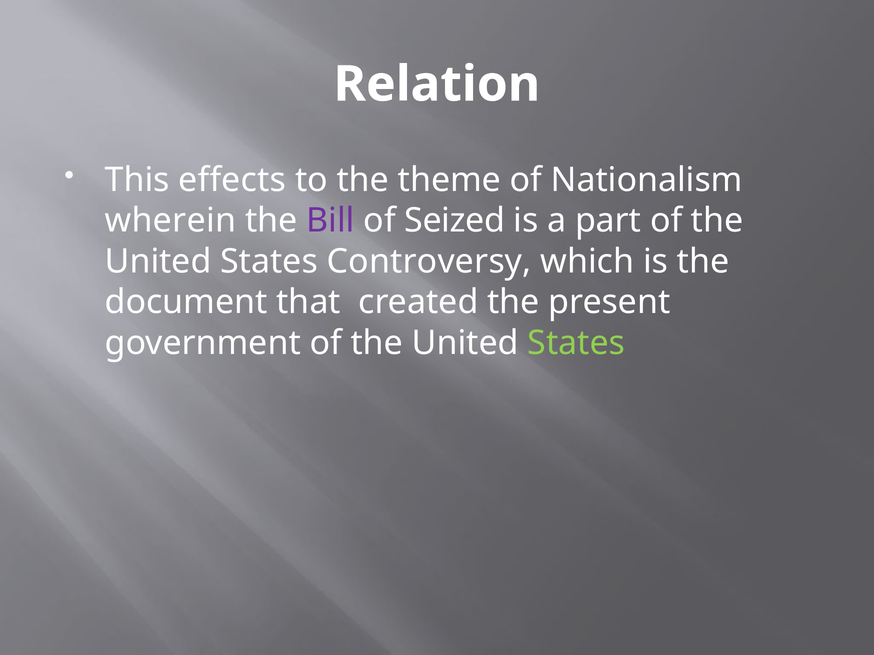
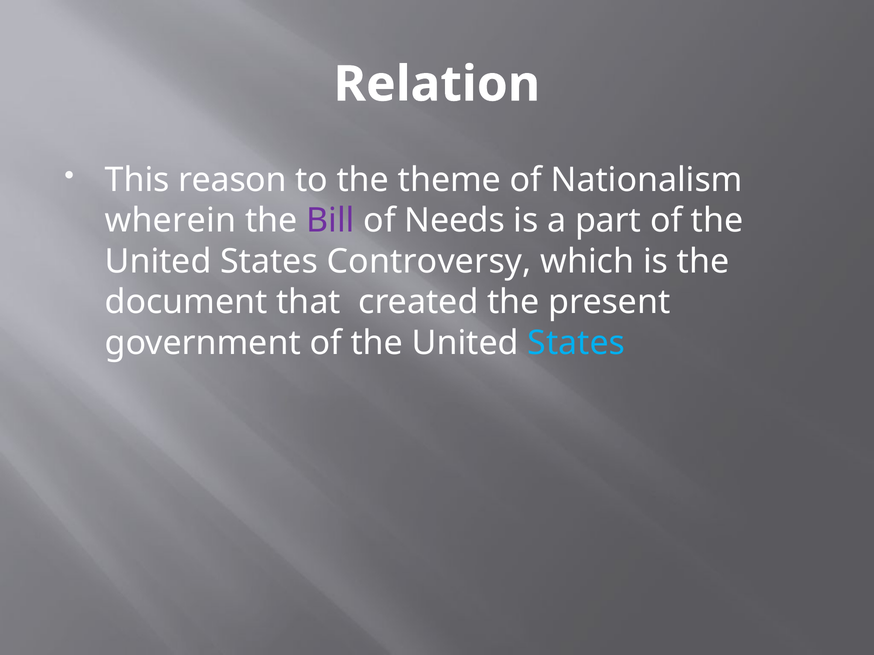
effects: effects -> reason (233, 180)
Seized: Seized -> Needs (455, 221)
States colour: light green -> light blue (576, 343)
